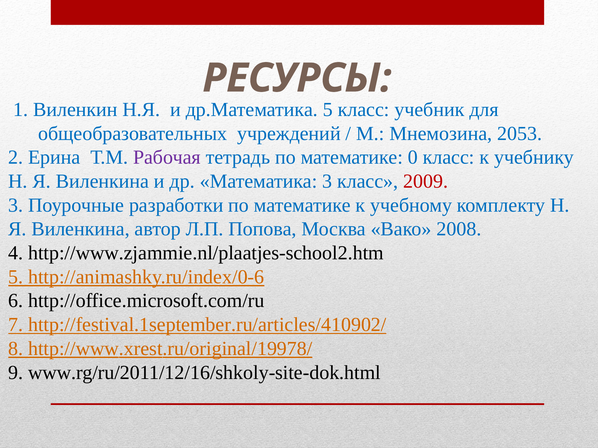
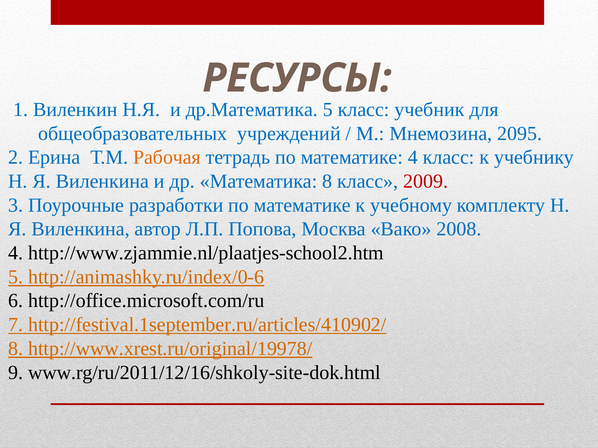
2053: 2053 -> 2095 (520, 134)
Рабочая colour: purple -> orange (167, 158)
математике 0: 0 -> 4 (413, 158)
Математика 3: 3 -> 8 (327, 181)
